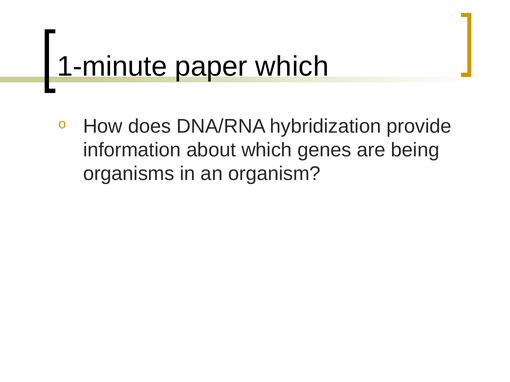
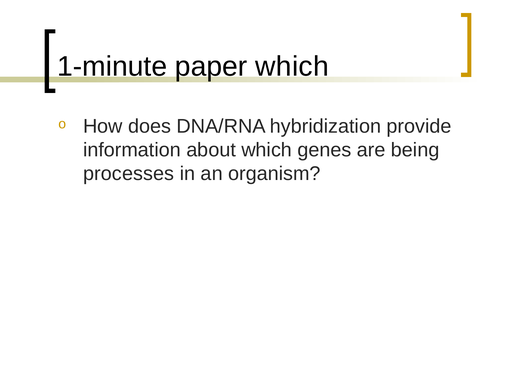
organisms: organisms -> processes (129, 174)
